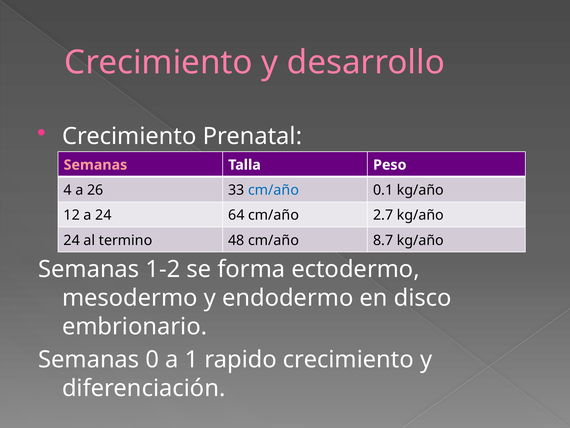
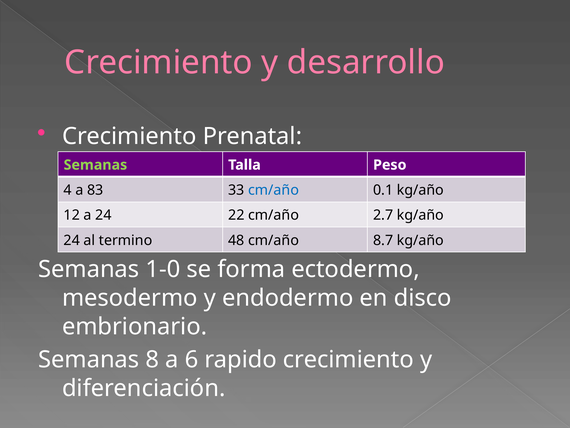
Semanas colour: pink -> light green (95, 165)
26: 26 -> 83 (95, 190)
64: 64 -> 22 (236, 215)
1-2: 1-2 -> 1-0 (163, 269)
0: 0 -> 8 (152, 359)
1: 1 -> 6 (192, 359)
